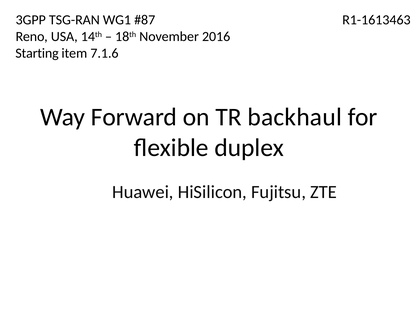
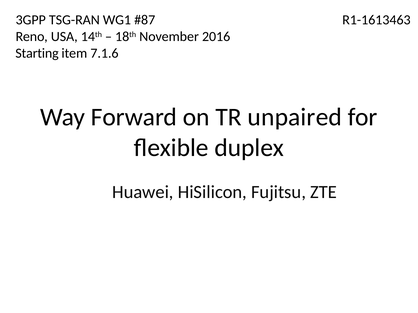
backhaul: backhaul -> unpaired (295, 117)
